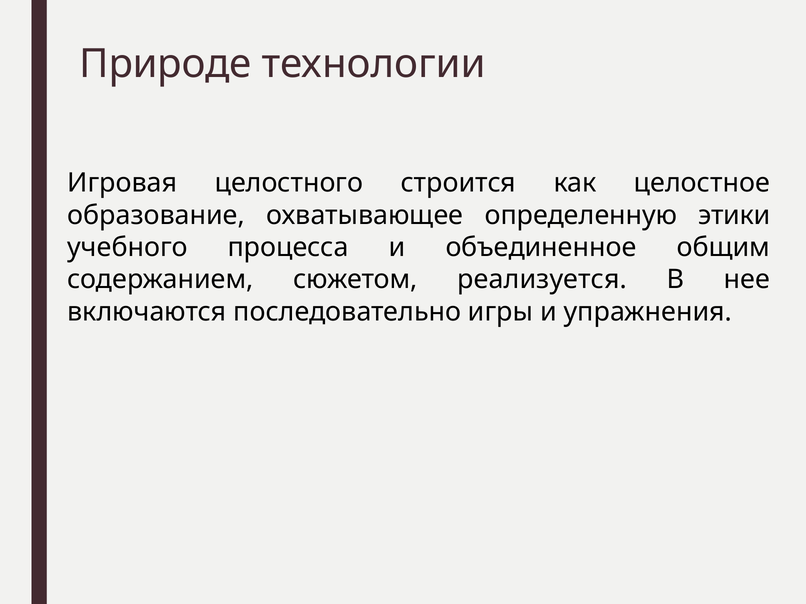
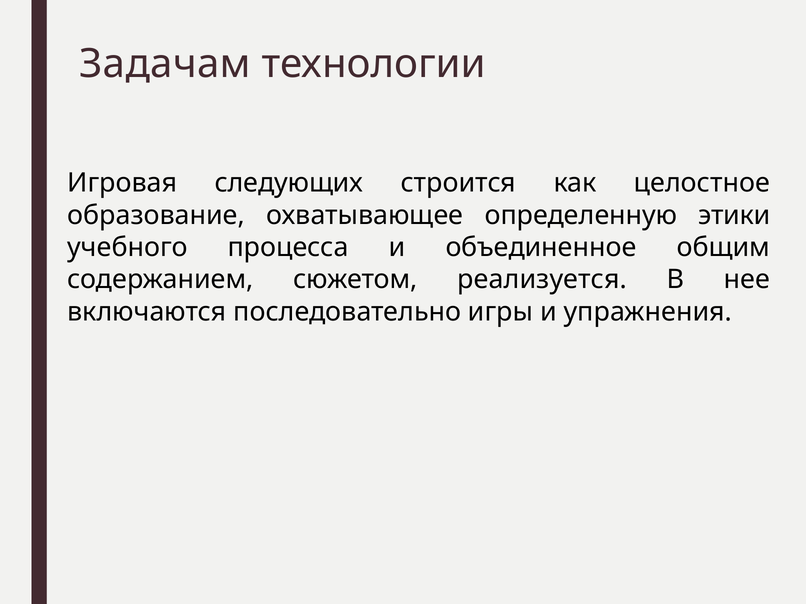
Природе: Природе -> Задачам (165, 64)
целостного: целостного -> следующих (289, 183)
